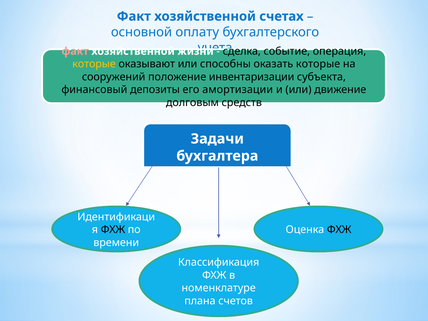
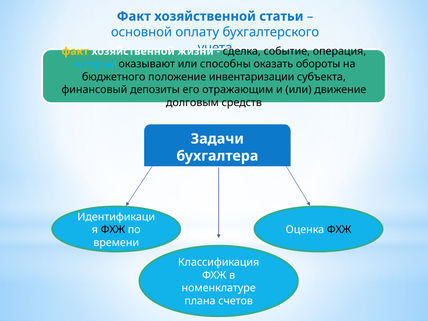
счетах: счетах -> статьи (281, 16)
факт colour: pink -> yellow (75, 51)
которые colour: yellow -> light blue (94, 64)
оказать которые: которые -> обороты (318, 64)
сооружений: сооружений -> бюджетного (114, 77)
амортизации: амортизации -> отражающим (238, 90)
